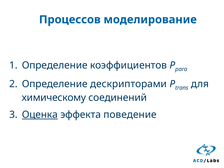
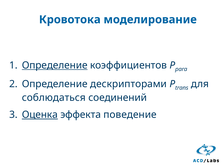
Процессов: Процессов -> Кровотока (70, 20)
Определение underline: none -> present (55, 65)
химическому: химическому -> соблюдаться (54, 98)
